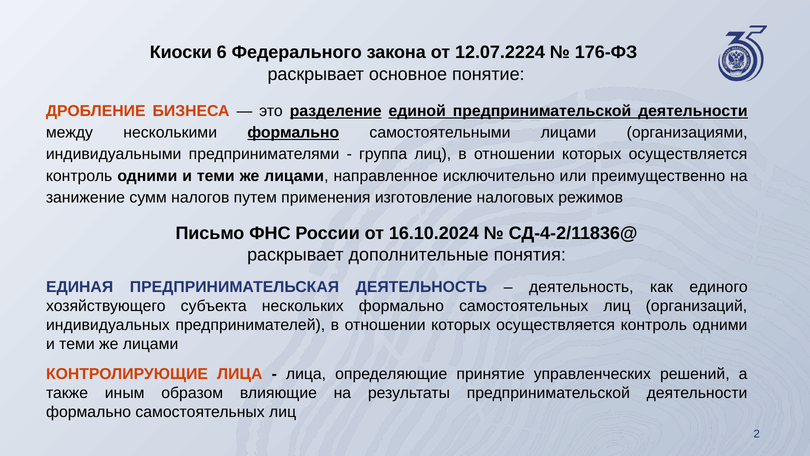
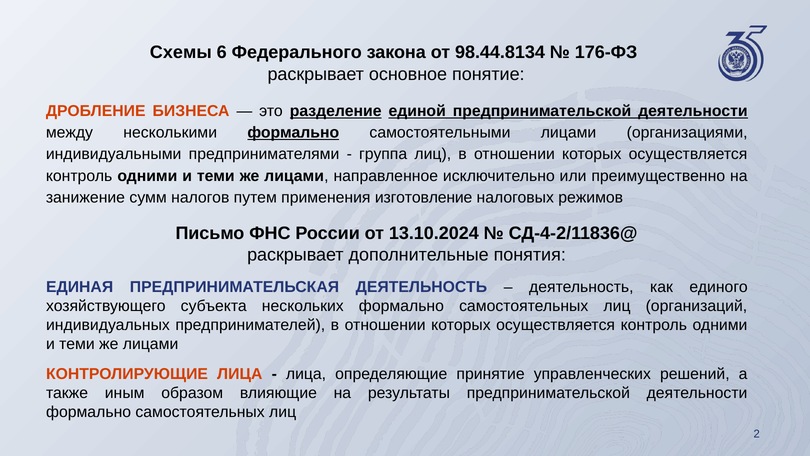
Киоски: Киоски -> Схемы (181, 52)
12.07.2224: 12.07.2224 -> 98.44.8134 (500, 52)
16.10.2024: 16.10.2024 -> 13.10.2024 (434, 233)
